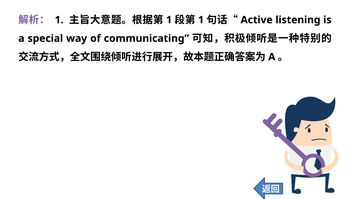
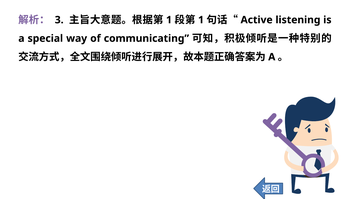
1: 1 -> 3 (59, 20)
